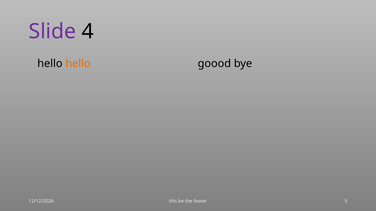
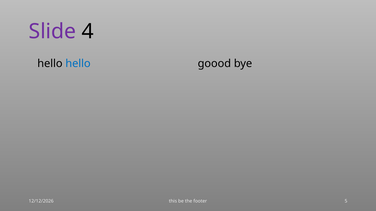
hello colour: orange -> blue (78, 64)
